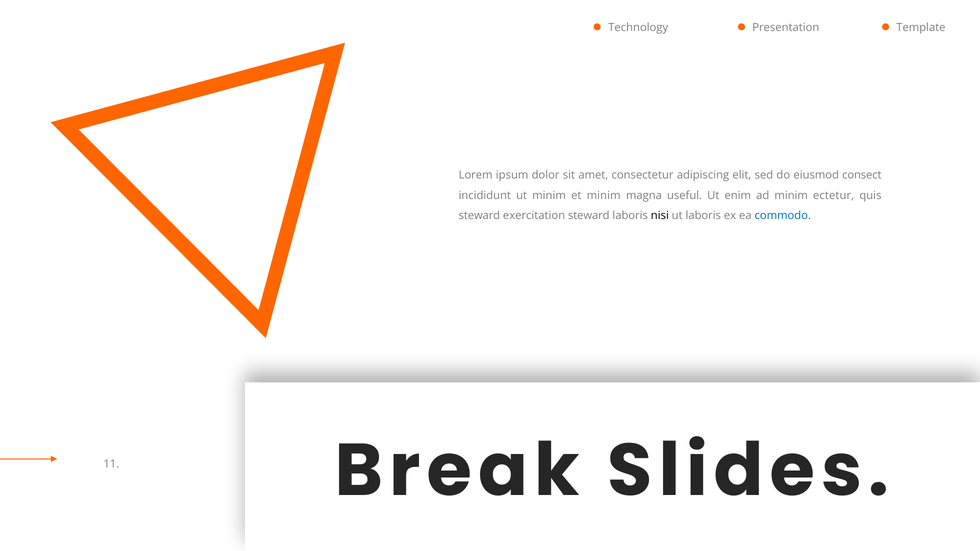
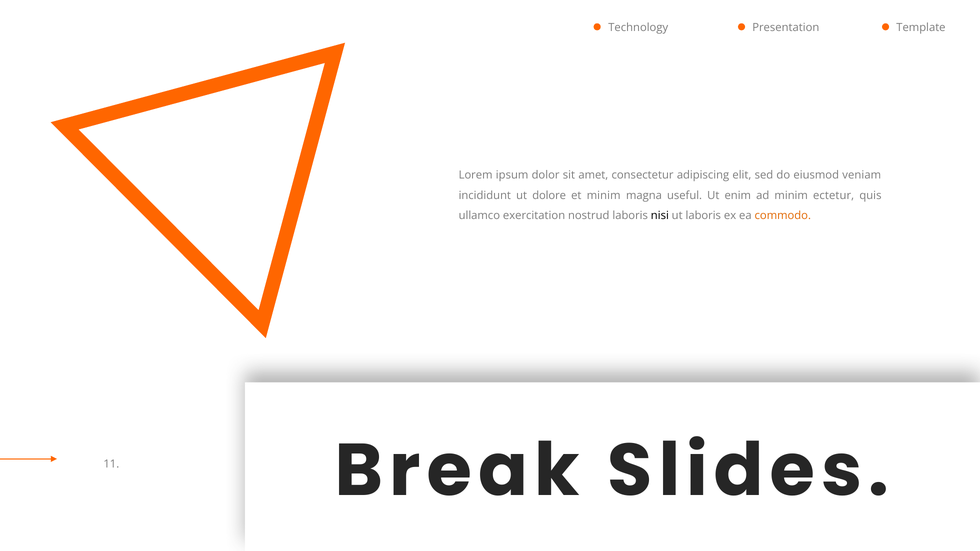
consect: consect -> veniam (862, 175)
ut minim: minim -> dolore (549, 195)
steward: steward -> ullamco (479, 216)
exercitation steward: steward -> nostrud (589, 216)
commodo colour: blue -> orange (783, 216)
